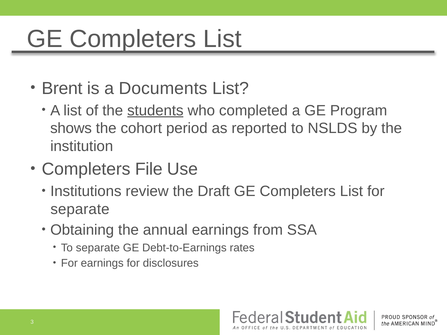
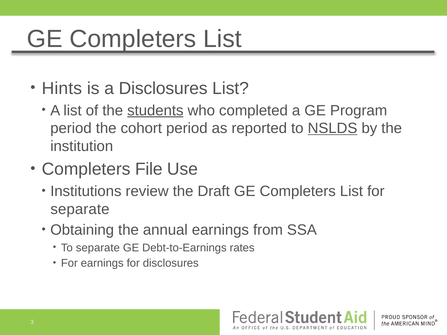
Brent: Brent -> Hints (62, 88)
a Documents: Documents -> Disclosures (163, 88)
shows: shows -> period (71, 128)
NSLDS underline: none -> present (333, 128)
